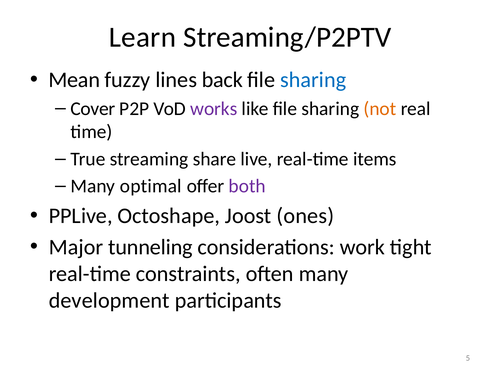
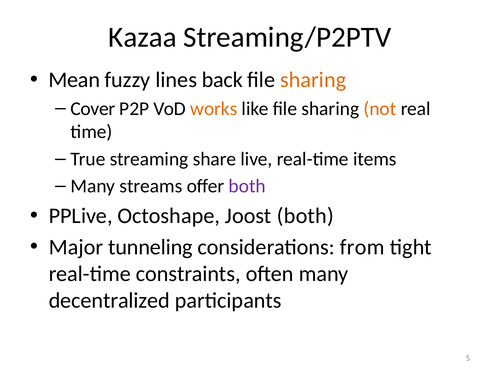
Learn: Learn -> Kazaa (143, 37)
sharing colour: blue -> orange (313, 80)
works colour: purple -> orange (214, 109)
optimal: optimal -> streams (151, 186)
Joost ones: ones -> both (305, 216)
work: work -> from (362, 247)
development: development -> decentralized (109, 300)
